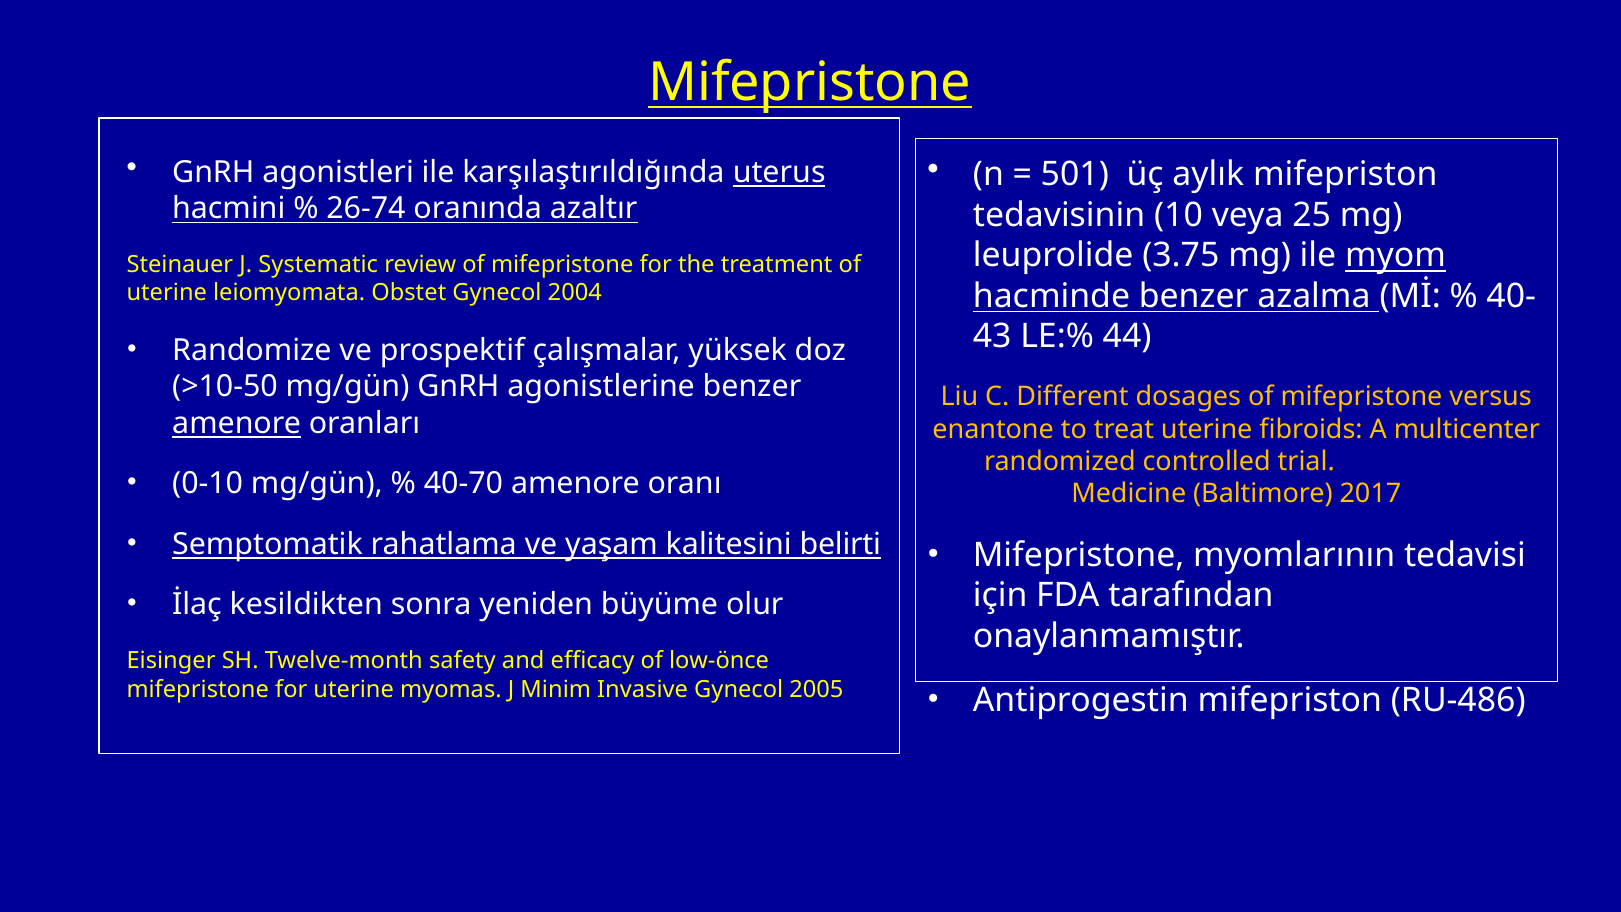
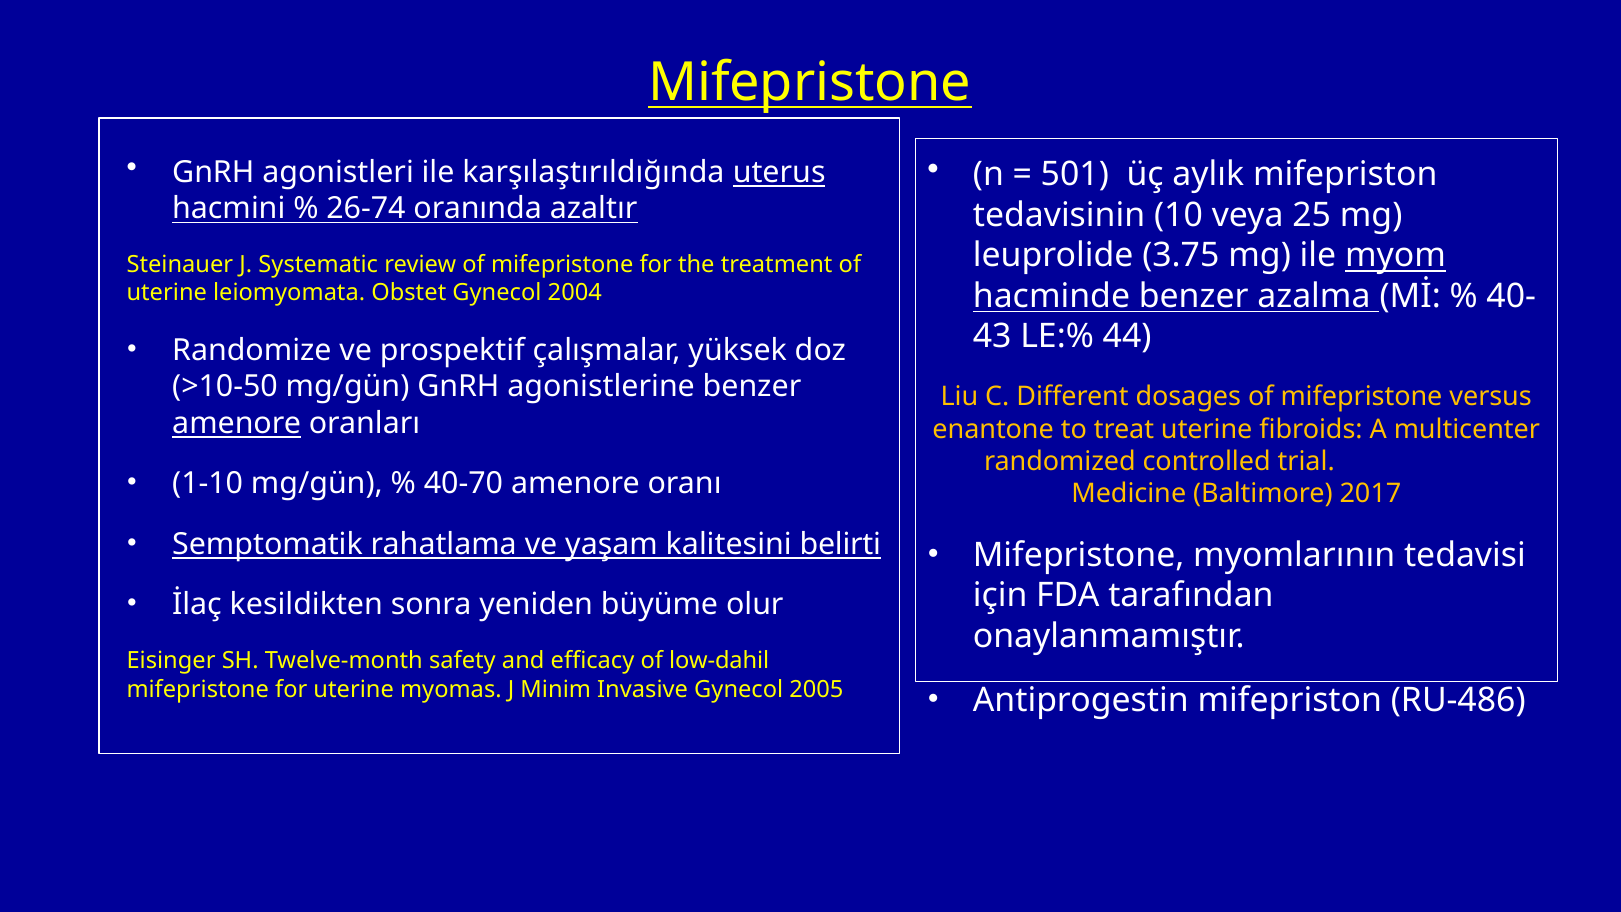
0-10: 0-10 -> 1-10 (208, 484)
low-önce: low-önce -> low-dahil (719, 661)
